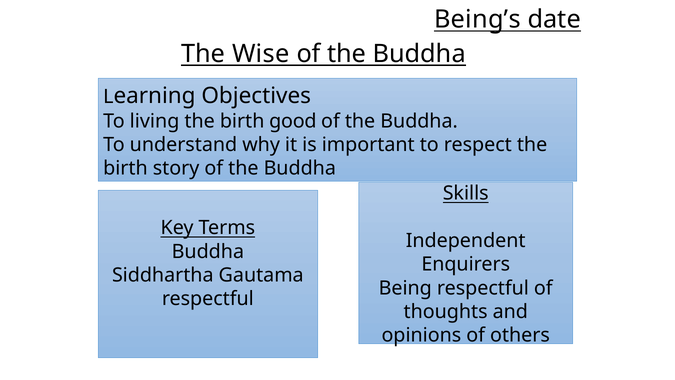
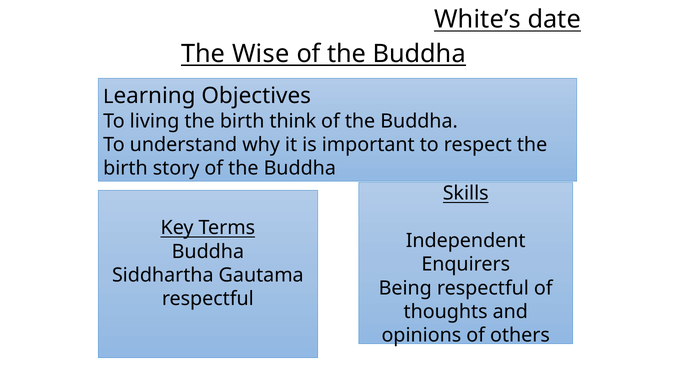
Being’s: Being’s -> White’s (478, 19)
good: good -> think (293, 121)
